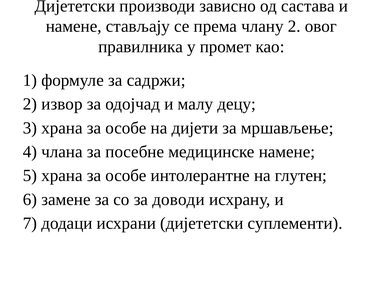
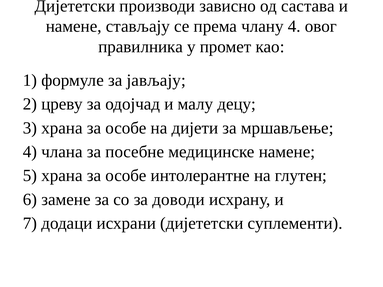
члану 2: 2 -> 4 (294, 26)
садржи: садржи -> јављају (156, 80)
извор: извор -> цреву (62, 104)
